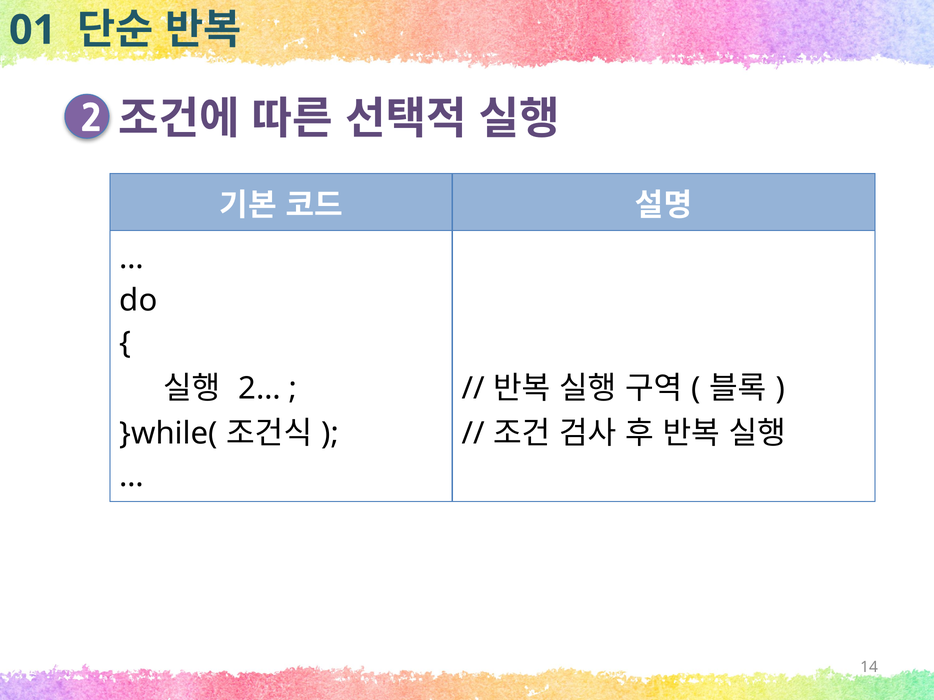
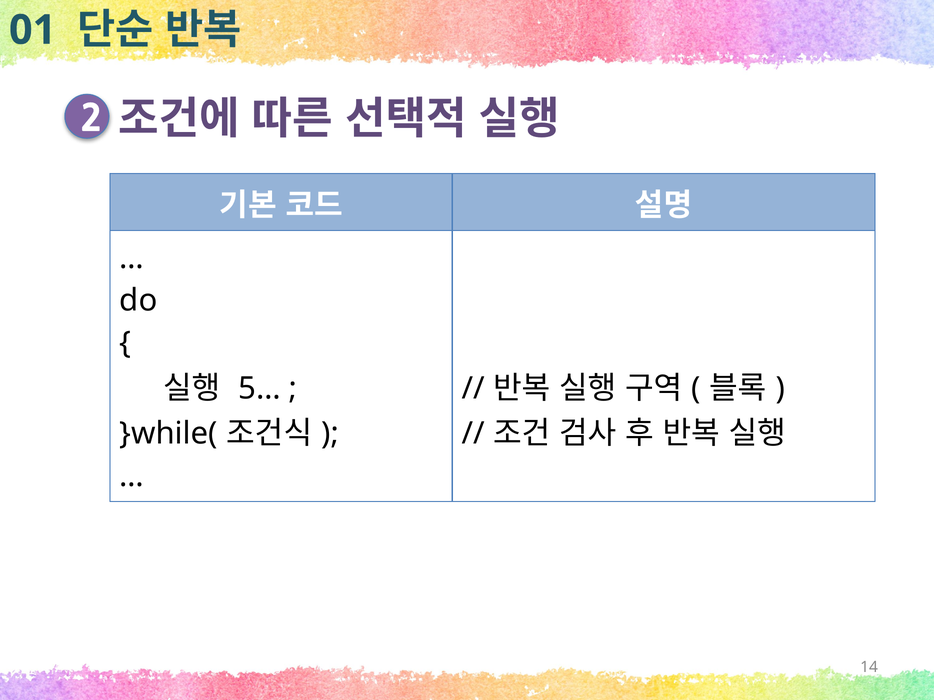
2…: 2… -> 5… (259, 389)
